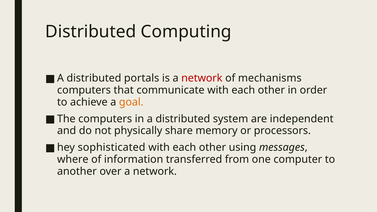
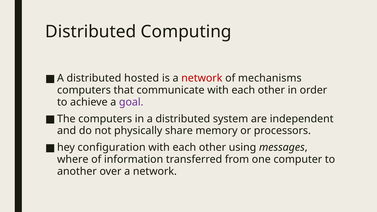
portals: portals -> hosted (142, 78)
goal colour: orange -> purple (131, 102)
sophisticated: sophisticated -> configuration (112, 147)
